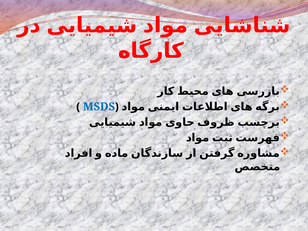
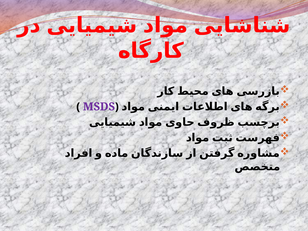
MSDS colour: blue -> purple (99, 107)
